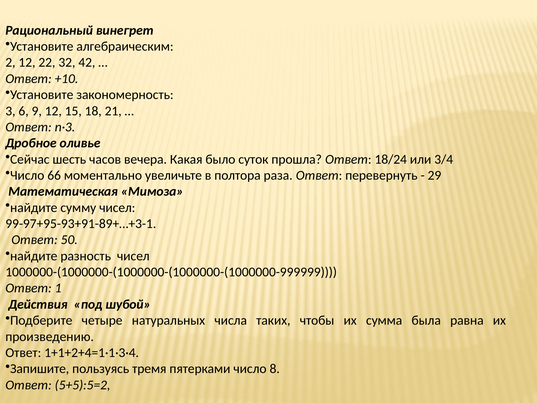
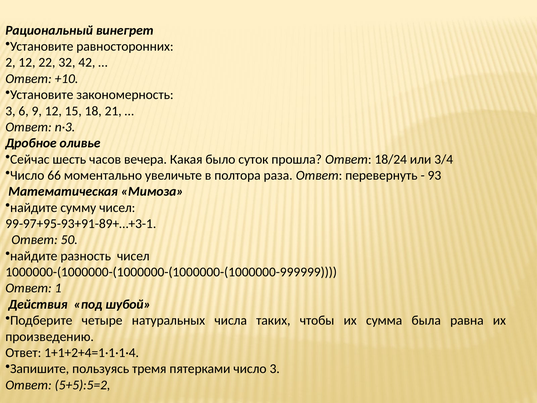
алгебраическим: алгебраическим -> равносторонних (125, 46)
29: 29 -> 93 (434, 175)
1+1+2+4=1·1·3·4: 1+1+2+4=1·1·3·4 -> 1+1+2+4=1·1·1·4 (92, 352)
число 8: 8 -> 3 (275, 369)
